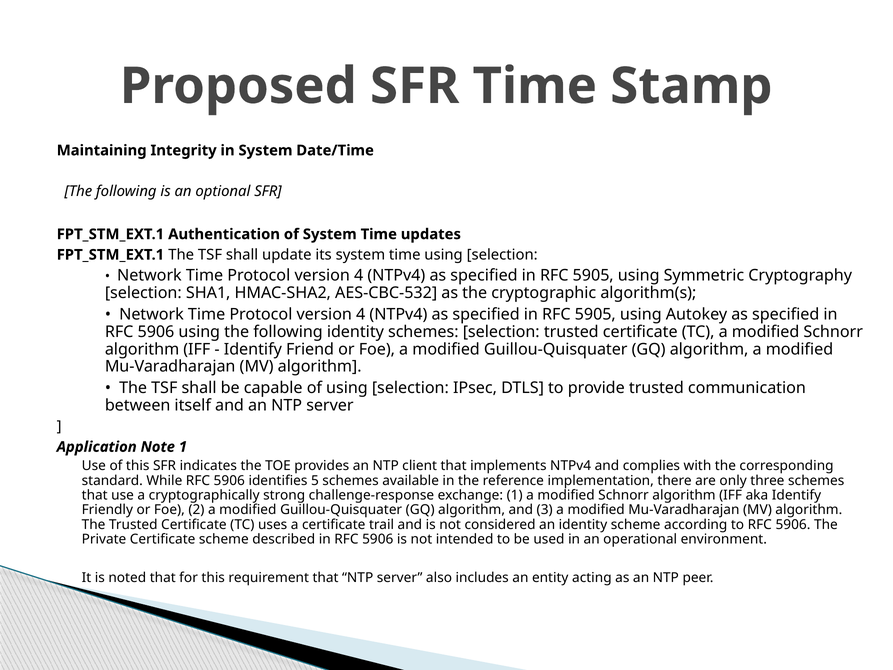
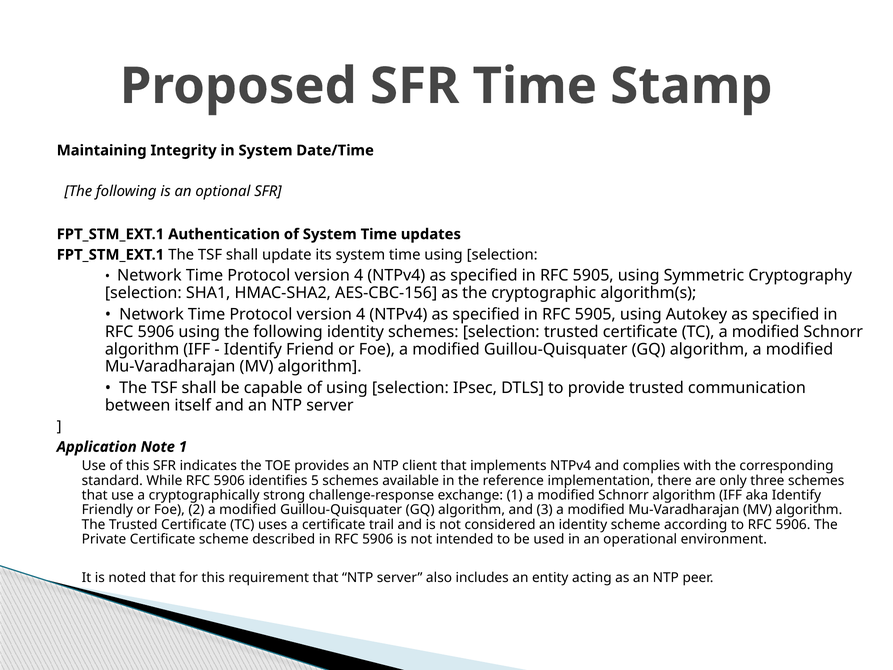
AES-CBC-532: AES-CBC-532 -> AES-CBC-156 (386, 293)
